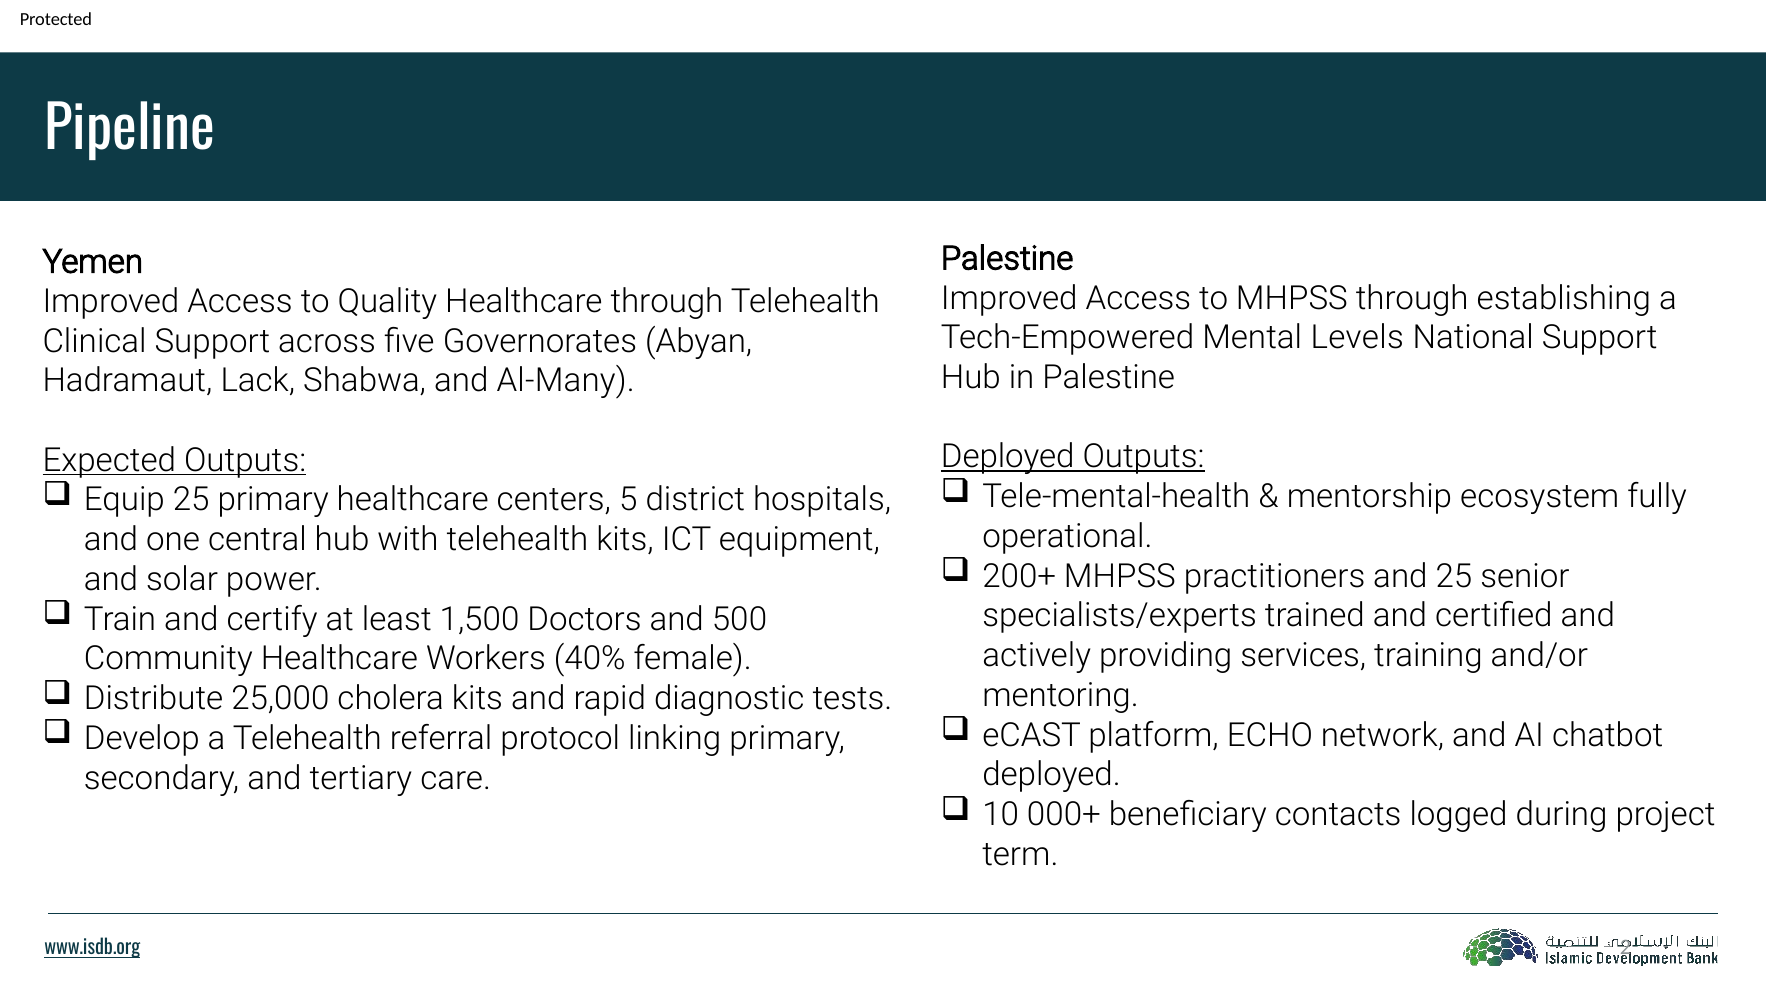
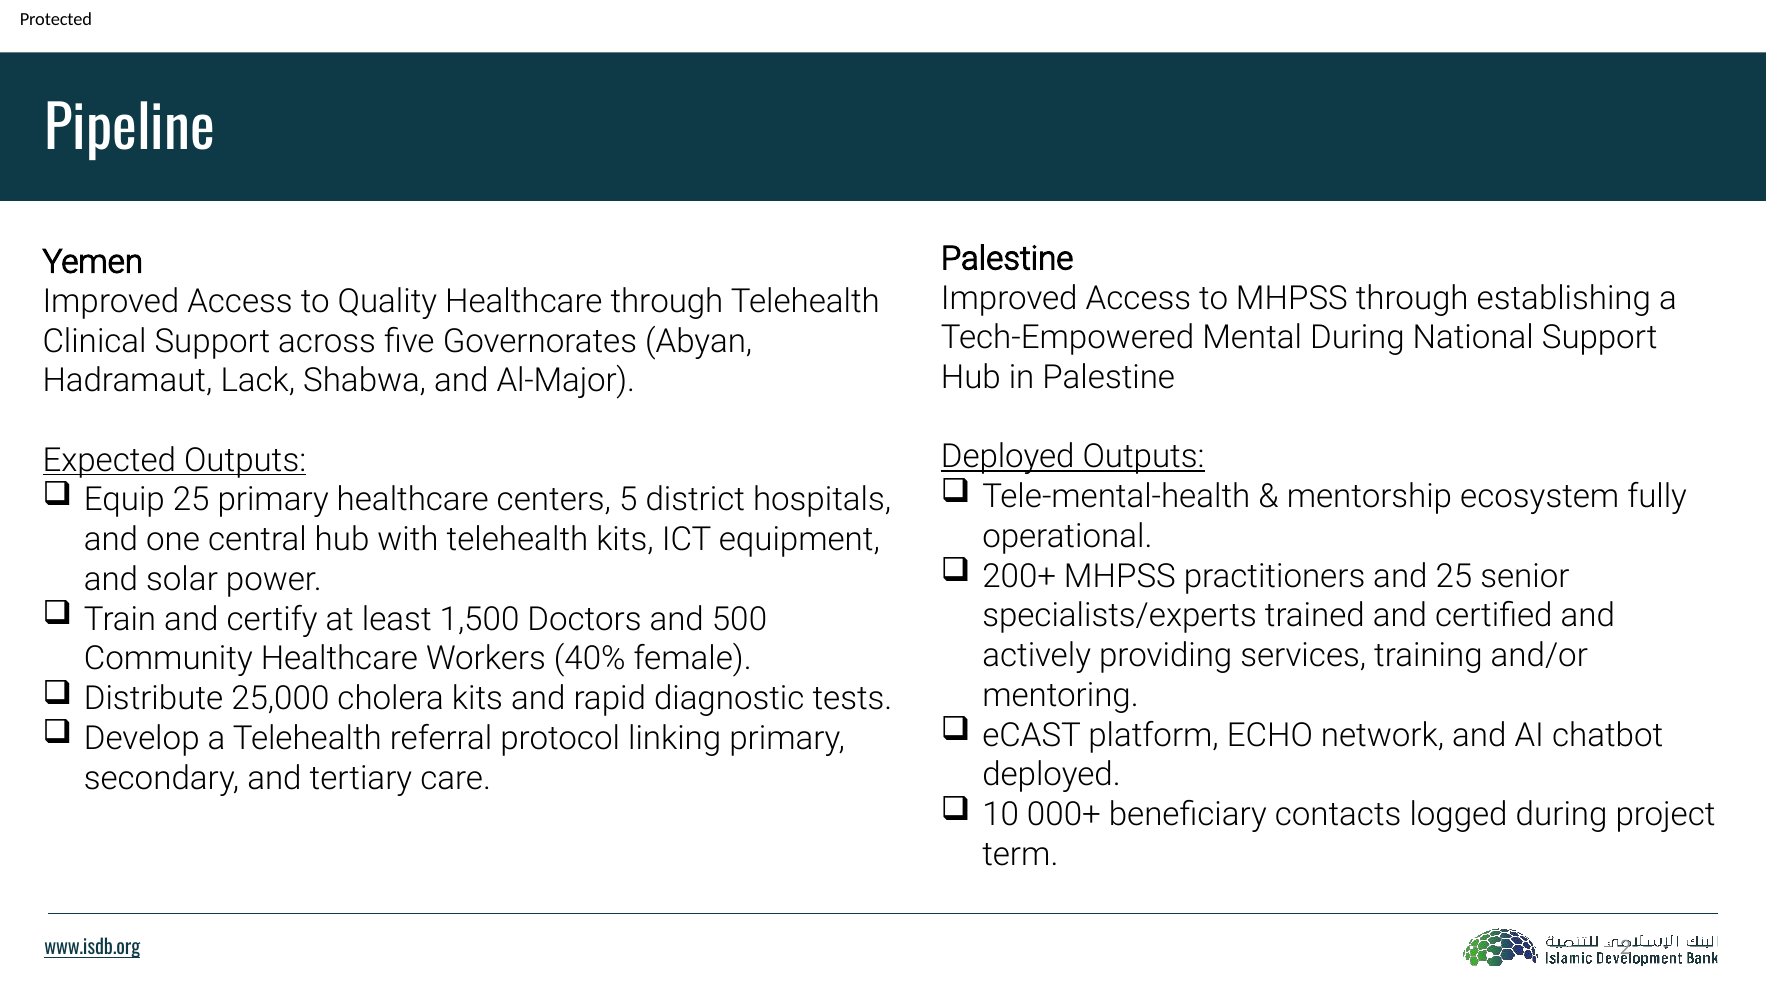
Mental Levels: Levels -> During (1357, 338)
Al-Many: Al-Many -> Al-Major (566, 381)
